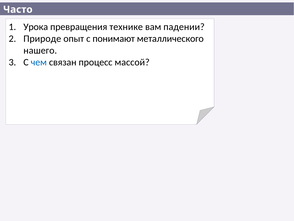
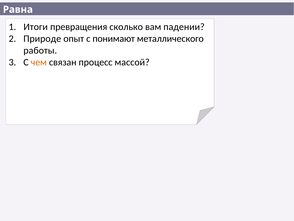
Часто: Часто -> Равна (18, 9)
Урока: Урока -> Итоги (36, 27)
технике: технике -> сколько (126, 27)
нашего: нашего -> работы (40, 50)
чем colour: blue -> orange (39, 62)
